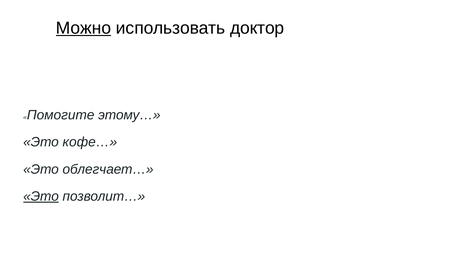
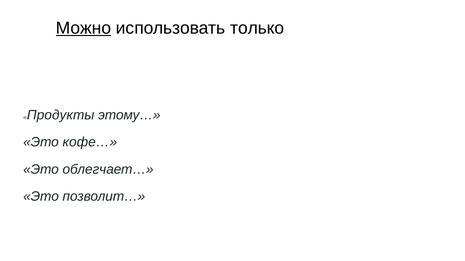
доктор: доктор -> только (257, 28)
Помогите: Помогите -> Продукты (61, 115)
Это underline: present -> none (41, 197)
